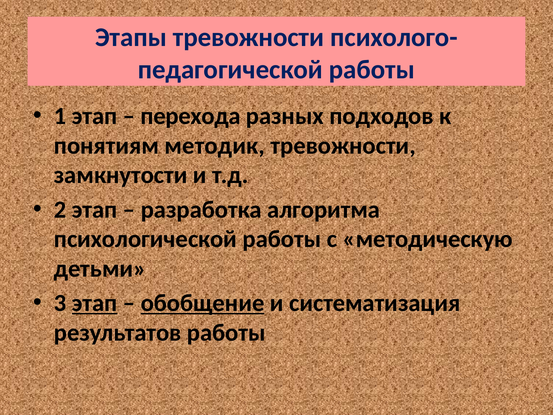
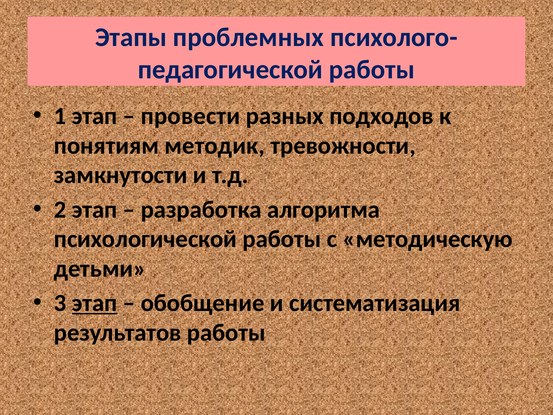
Этапы тревожности: тревожности -> проблемных (248, 37)
перехода: перехода -> провести (190, 116)
обобщение underline: present -> none (203, 303)
